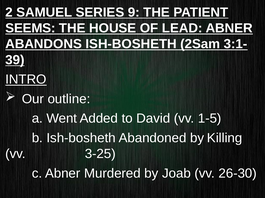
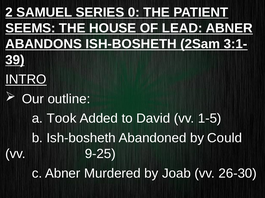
9: 9 -> 0 (134, 12)
Went: Went -> Took (62, 119)
Killing: Killing -> Could (225, 138)
3-25: 3-25 -> 9-25 (100, 154)
